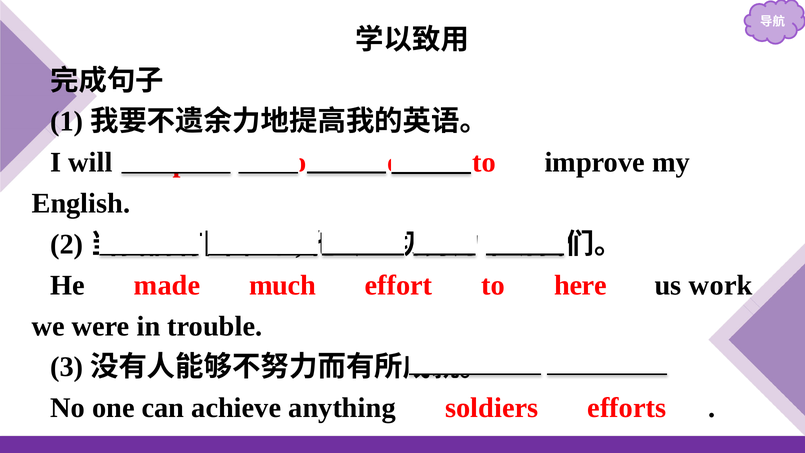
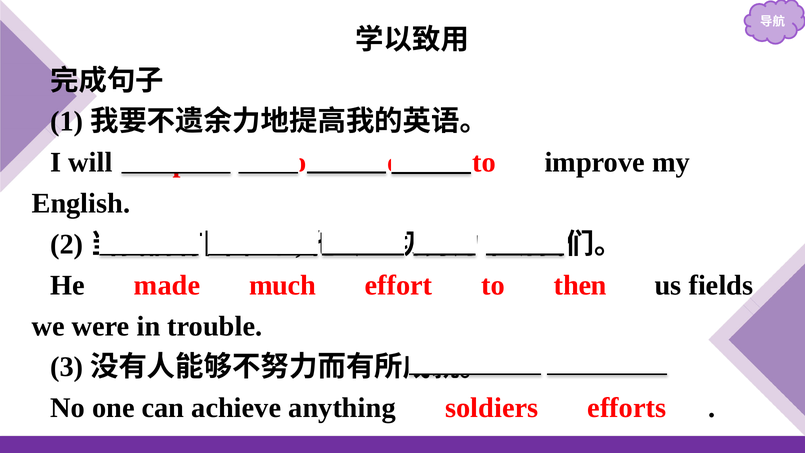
here: here -> then (580, 285)
work: work -> fields (721, 285)
